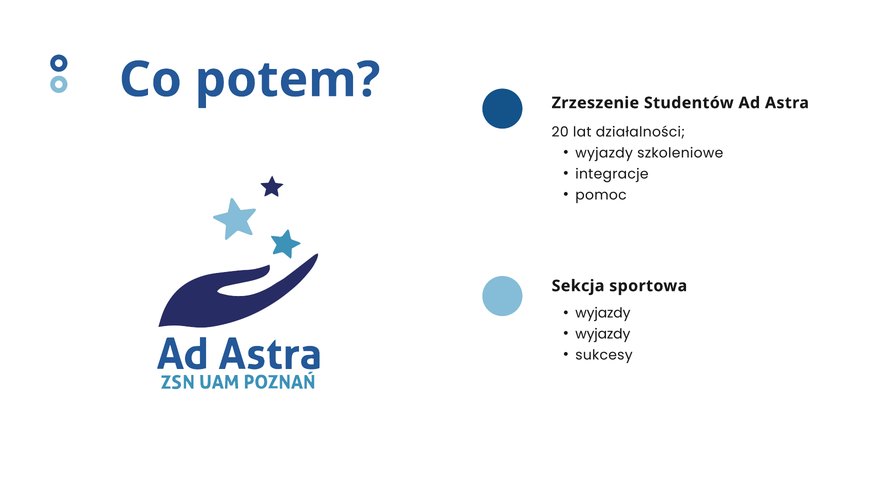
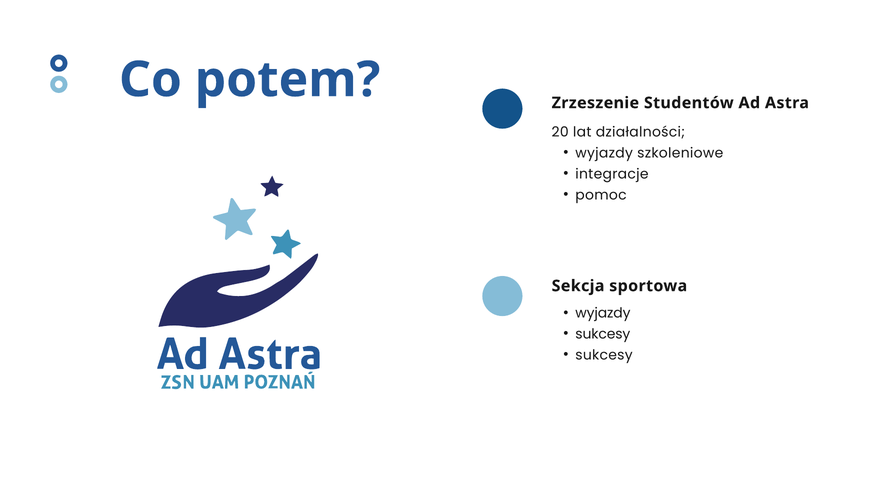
wyjazdy: wyjazdy -> sukcesy (603, 334)
